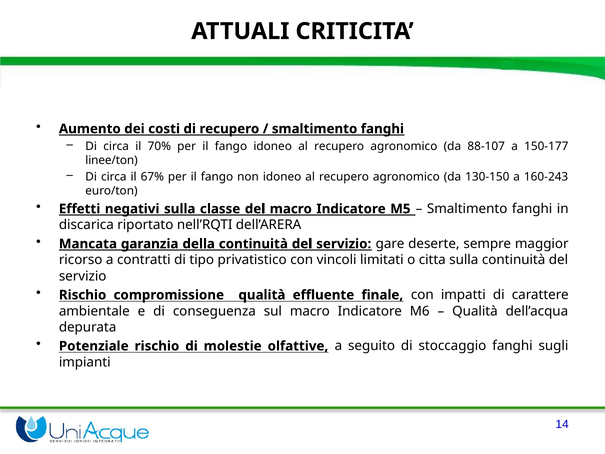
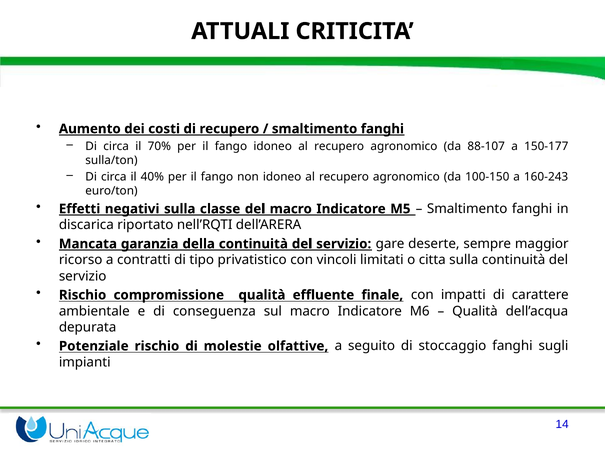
linee/ton: linee/ton -> sulla/ton (111, 160)
67%: 67% -> 40% (152, 177)
130-150: 130-150 -> 100-150 (487, 177)
